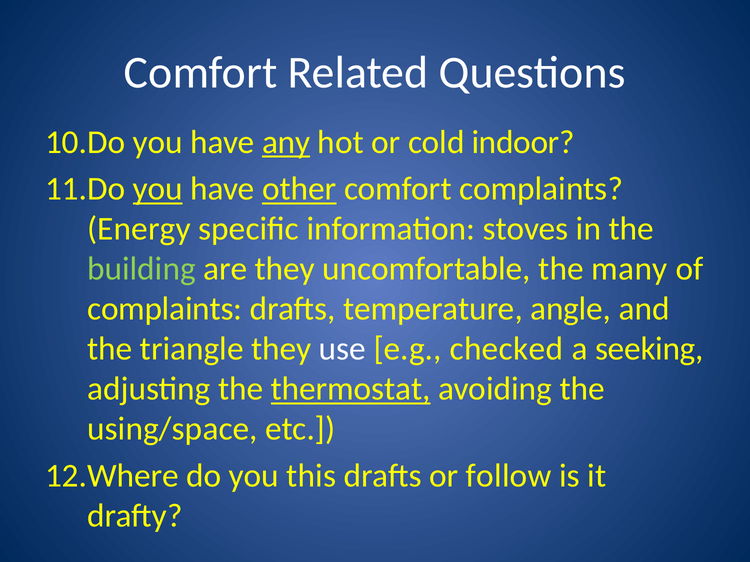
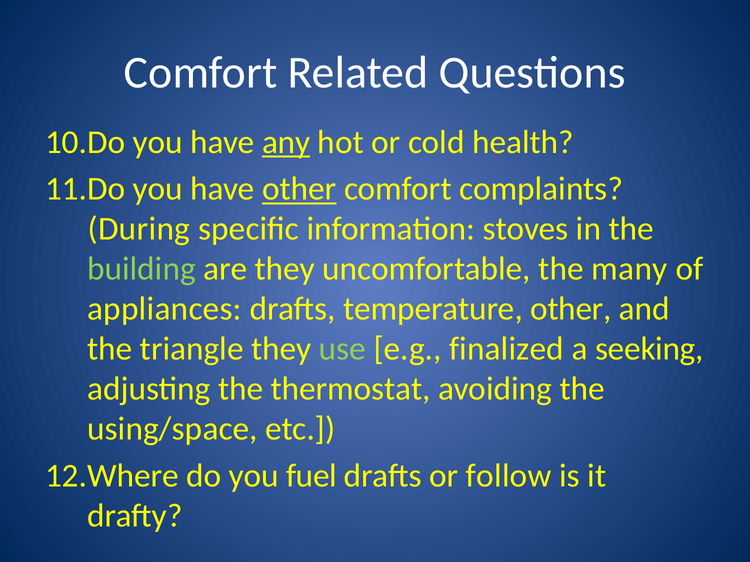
indoor: indoor -> health (523, 142)
you underline: present -> none (158, 189)
Energy: Energy -> During (139, 229)
complaints: complaints -> appliances (165, 309)
temperature angle: angle -> other (571, 309)
use colour: white -> light green (342, 349)
checked: checked -> finalized (506, 349)
thermostat underline: present -> none (351, 389)
this: this -> fuel (312, 476)
